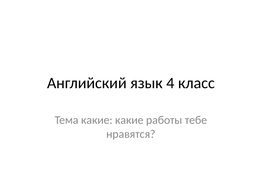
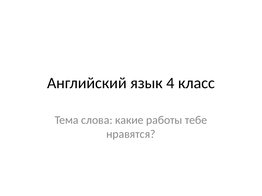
Тема какие: какие -> слова (97, 120)
